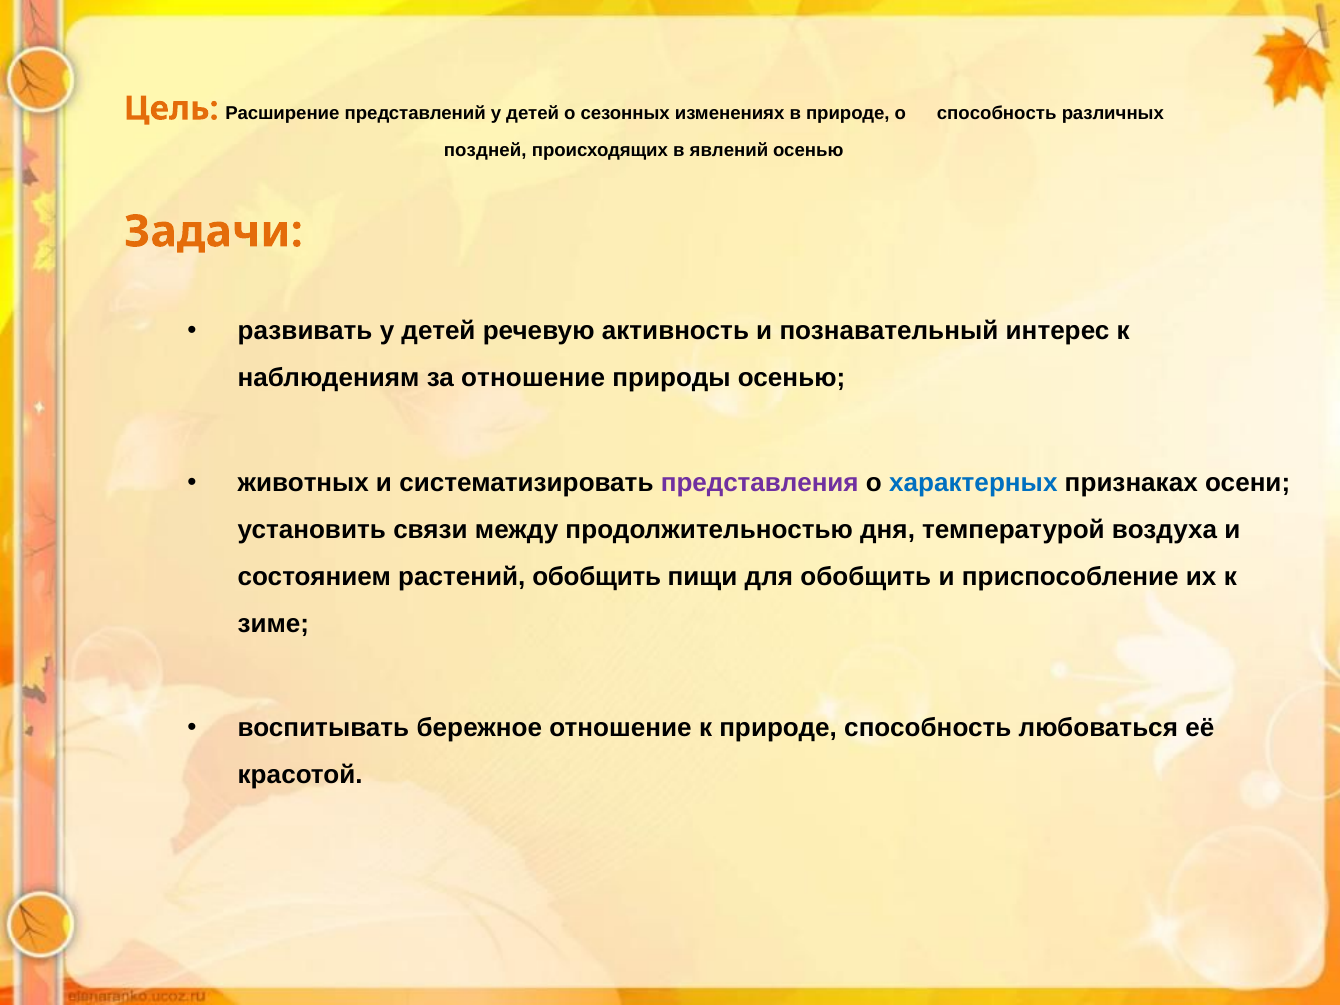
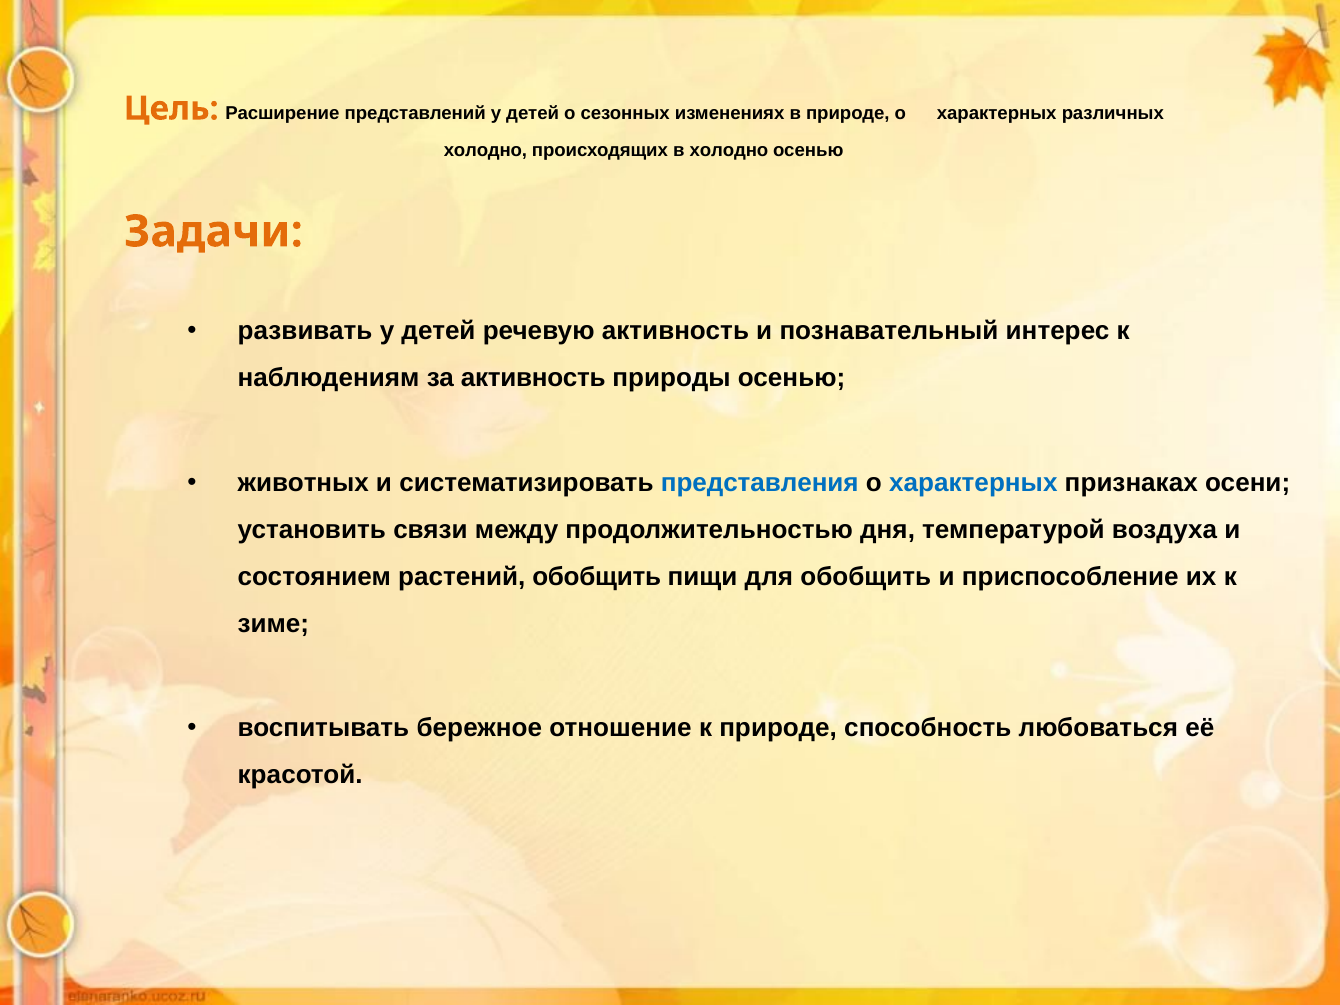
природе о способность: способность -> характерных (997, 113)
поздней: поздней -> холодно (485, 150)
в явлений: явлений -> холодно (729, 150)
за отношение: отношение -> активность (533, 378)
представления colour: purple -> blue (760, 483)
